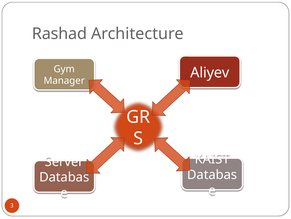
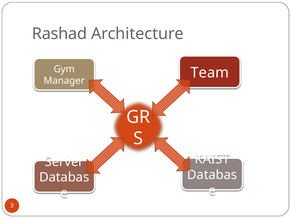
Aliyev: Aliyev -> Team (210, 73)
